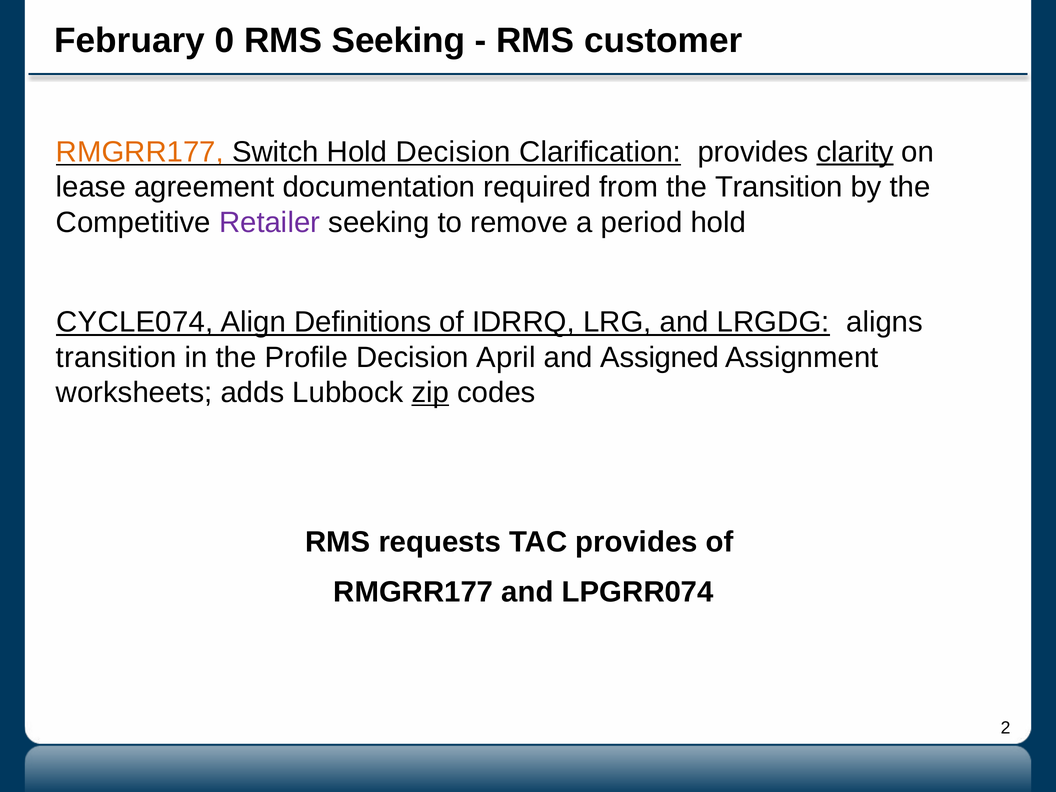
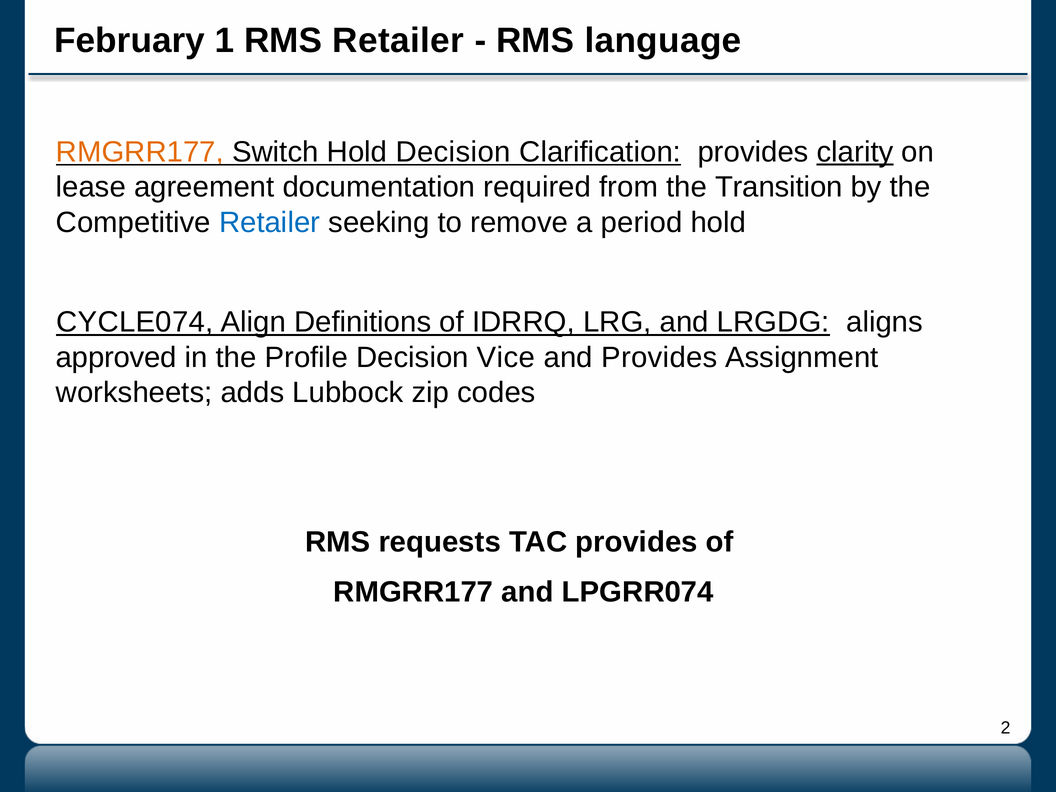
0: 0 -> 1 (224, 41)
RMS Seeking: Seeking -> Retailer (398, 41)
customer: customer -> language (663, 41)
Retailer colour: purple -> blue (270, 222)
transition: transition -> approved (116, 357)
April: April -> Vice (506, 357)
and Assigned: Assigned -> Provides (660, 357)
zip underline: present -> none (430, 393)
